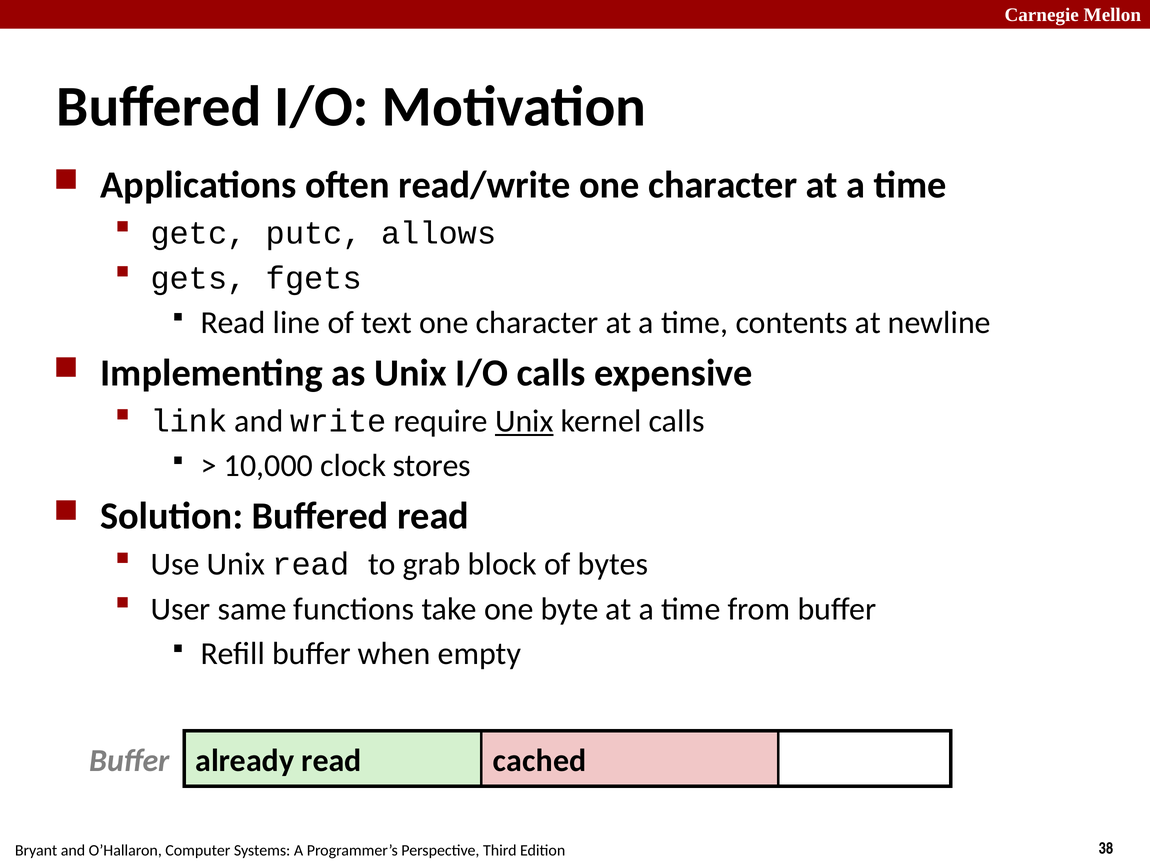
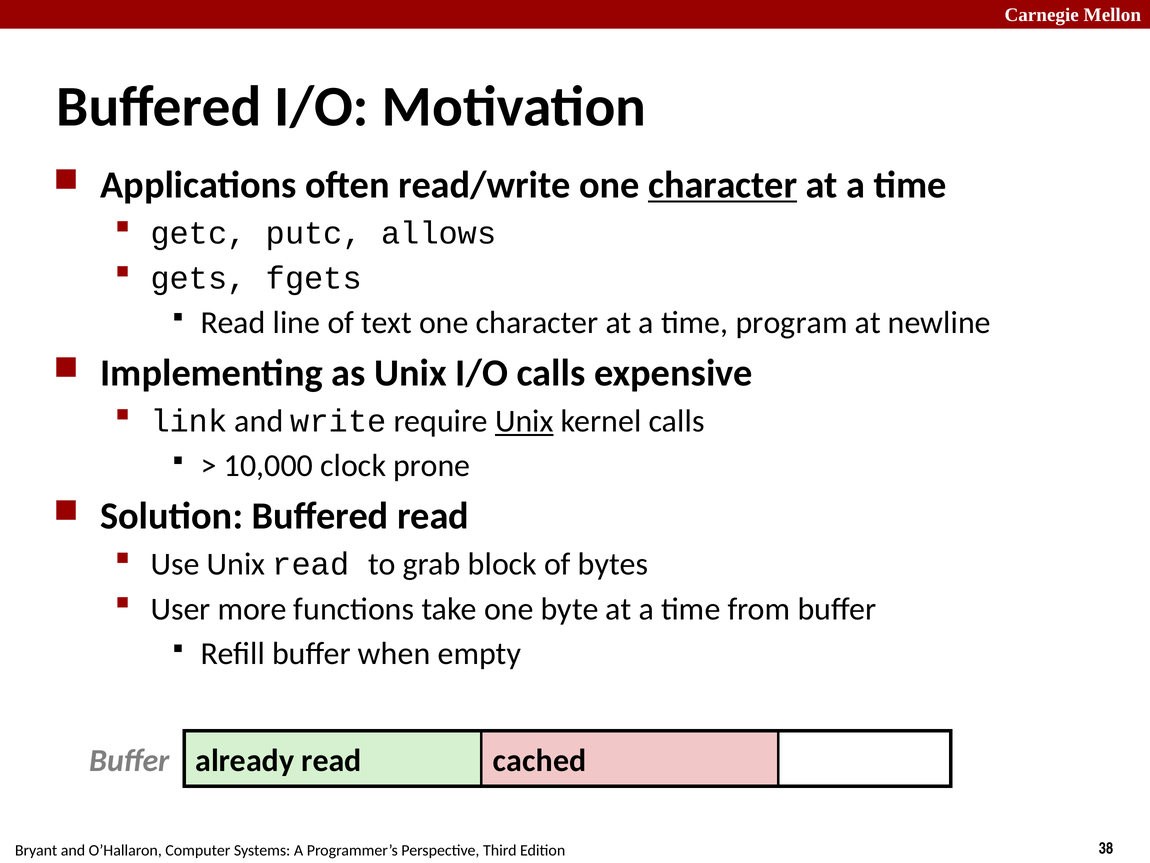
character underline: none -> present (723, 185)
contents: contents -> program (792, 323)
stores: stores -> prone (432, 466)
same: same -> more (252, 609)
